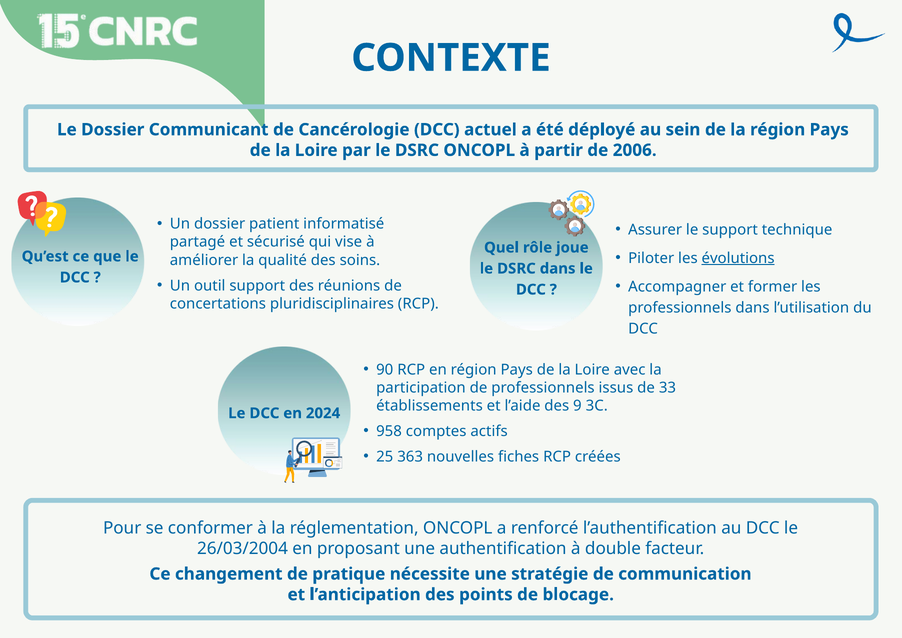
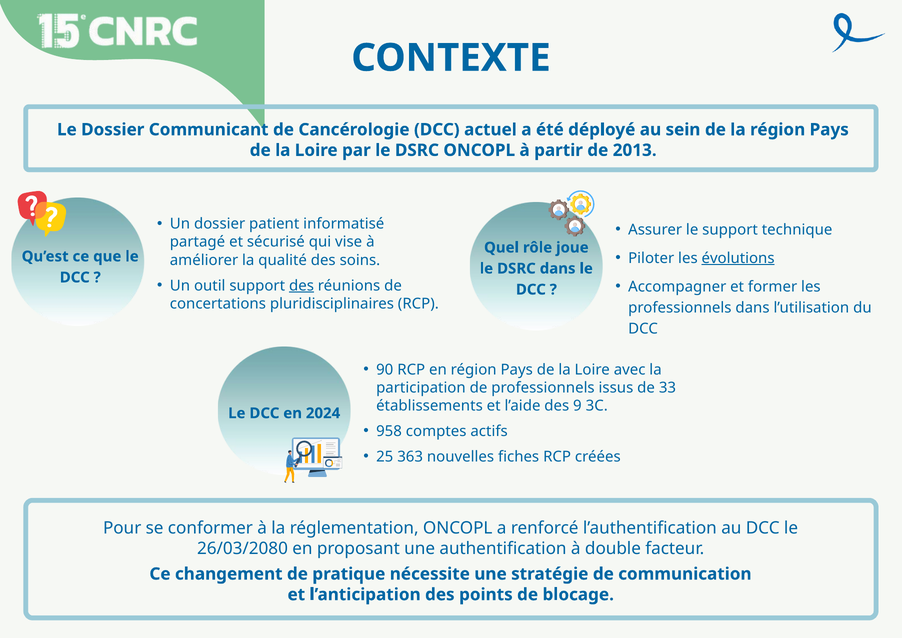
2006: 2006 -> 2013 (635, 150)
des underline: none -> present (301, 285)
26/03/2004: 26/03/2004 -> 26/03/2080 (243, 548)
